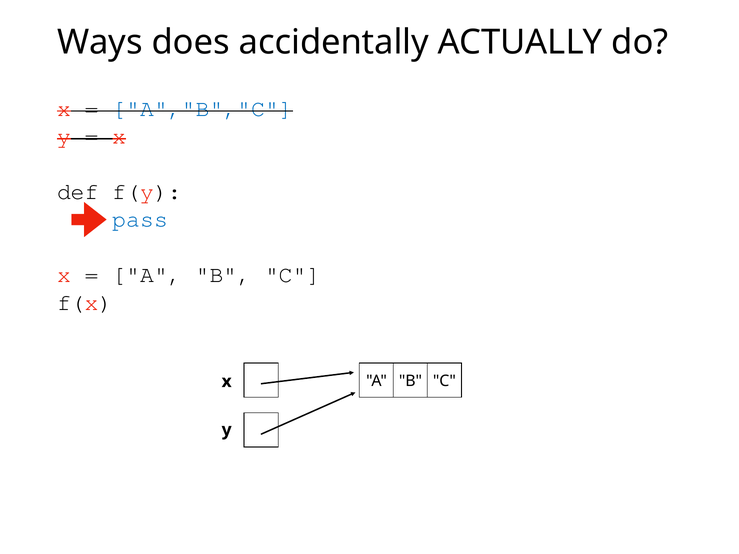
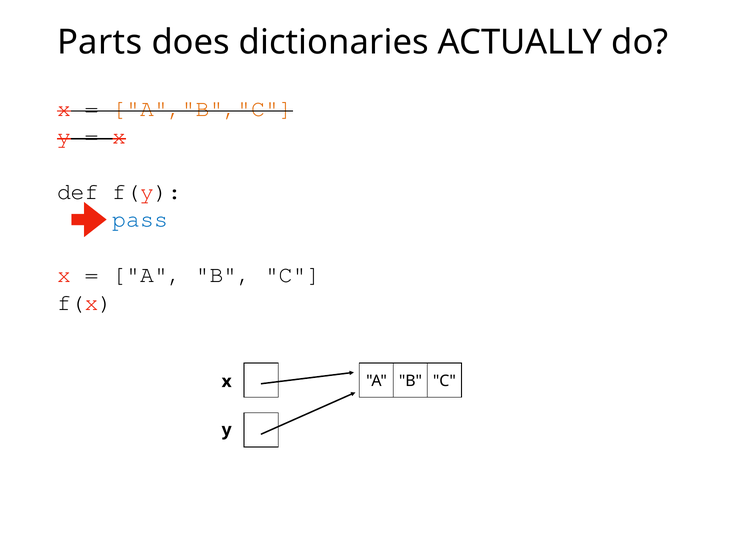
Ways: Ways -> Parts (100, 42)
accidentally: accidentally -> dictionaries (334, 42)
A","B","C colour: blue -> orange (203, 109)
